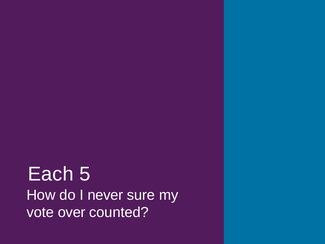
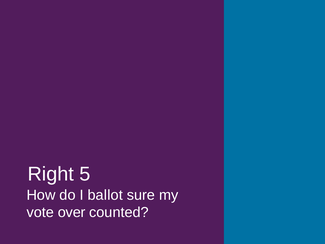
Each: Each -> Right (51, 174)
never: never -> ballot (105, 195)
